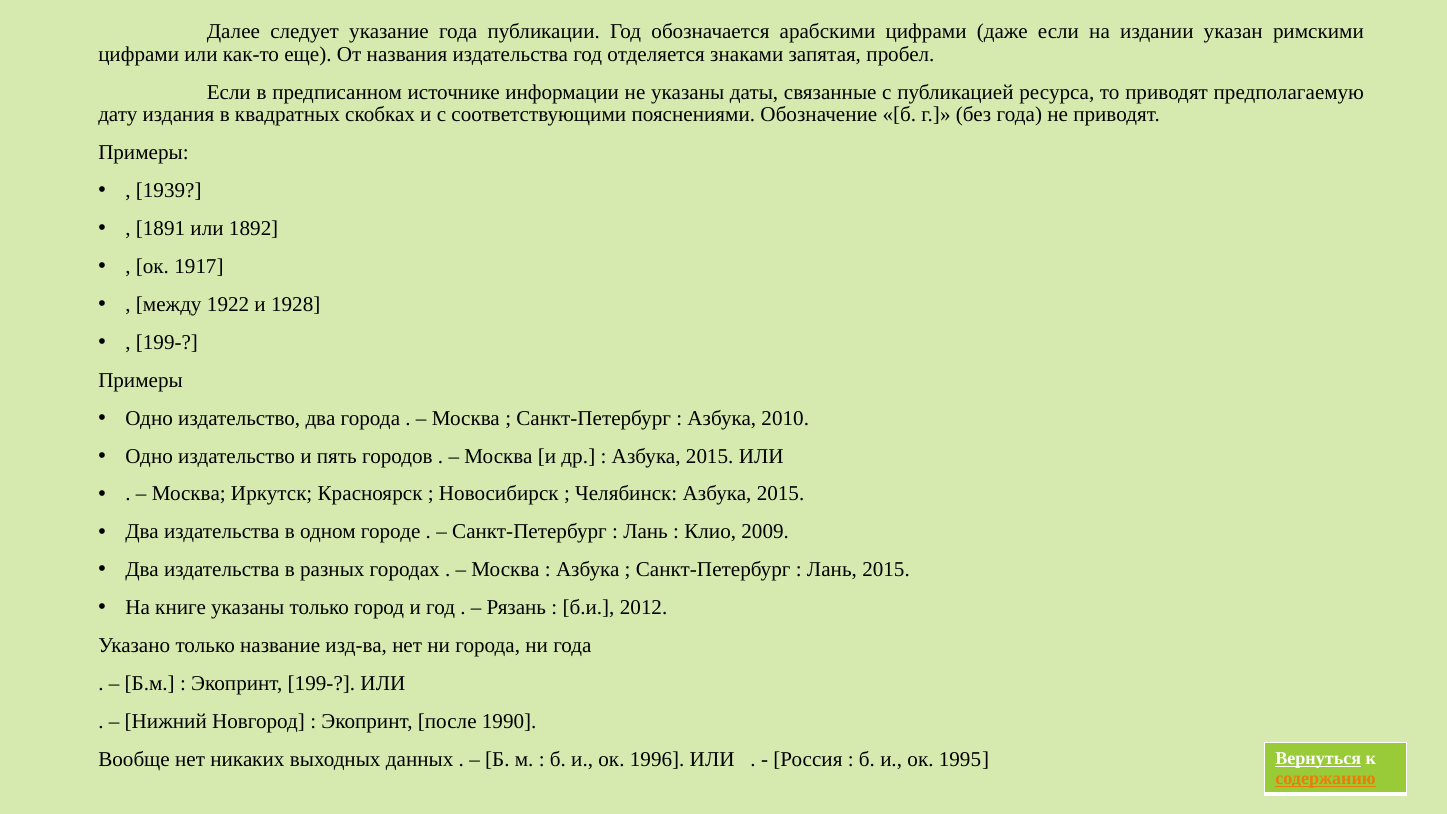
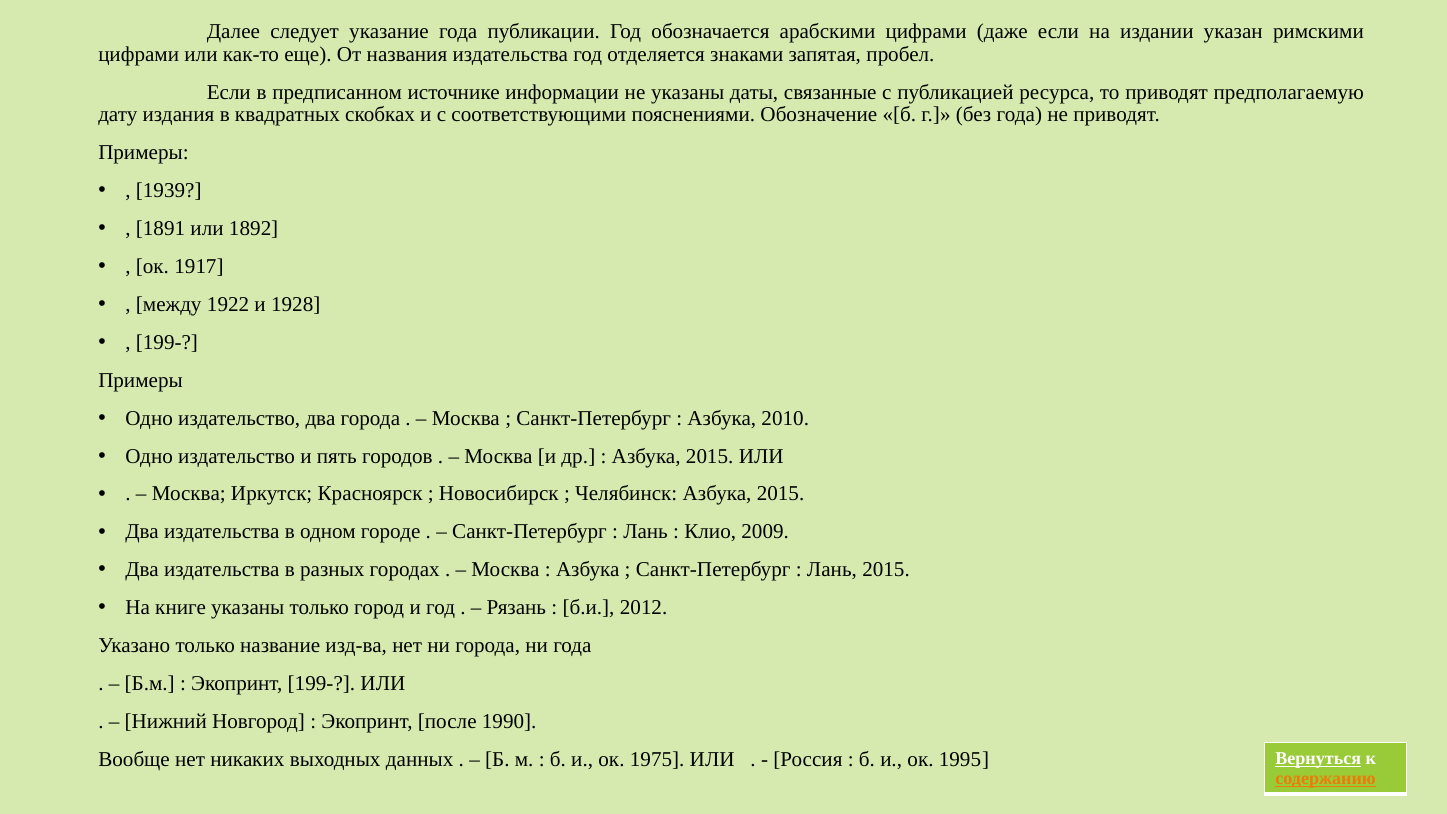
1996: 1996 -> 1975 (657, 759)
